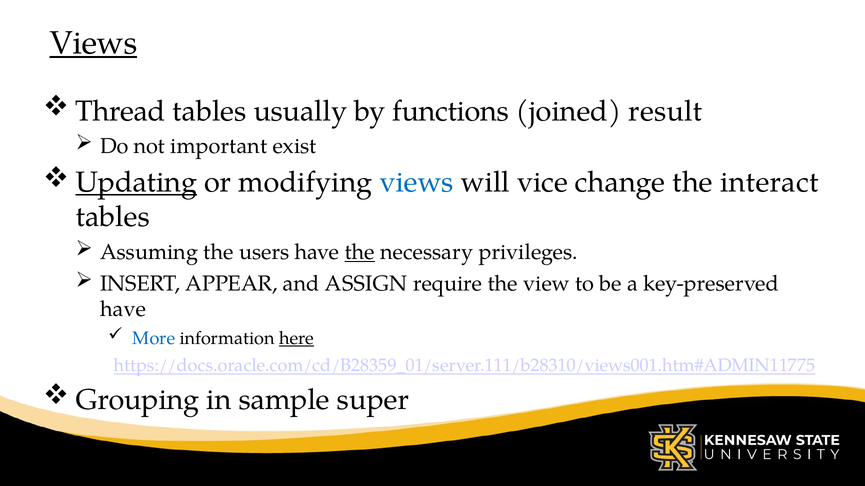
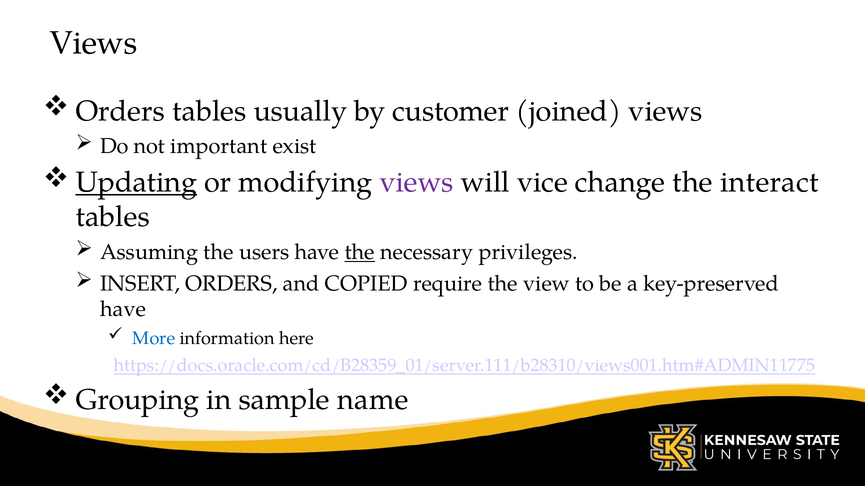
Views underline: present -> none (93, 43)
Thread: Thread -> Orders (120, 111)
functions: functions -> customer (451, 111)
joined result: result -> views (666, 111)
views colour: blue -> purple (417, 183)
INSERT APPEAR: APPEAR -> ORDERS (231, 284)
ASSIGN: ASSIGN -> COPIED (366, 284)
here underline: present -> none (297, 339)
super: super -> name (373, 400)
